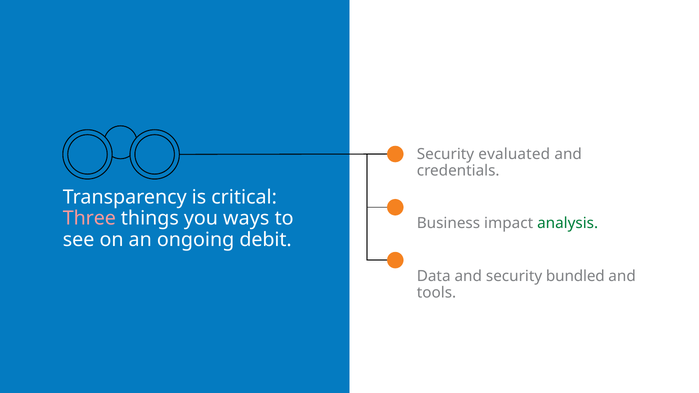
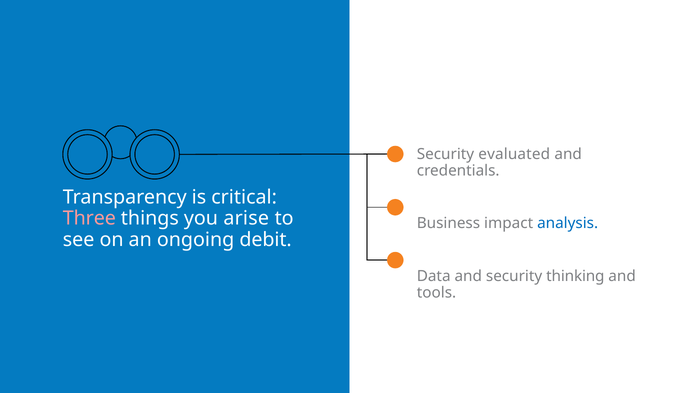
ways: ways -> arise (246, 218)
analysis colour: green -> blue (568, 223)
bundled: bundled -> thinking (575, 276)
